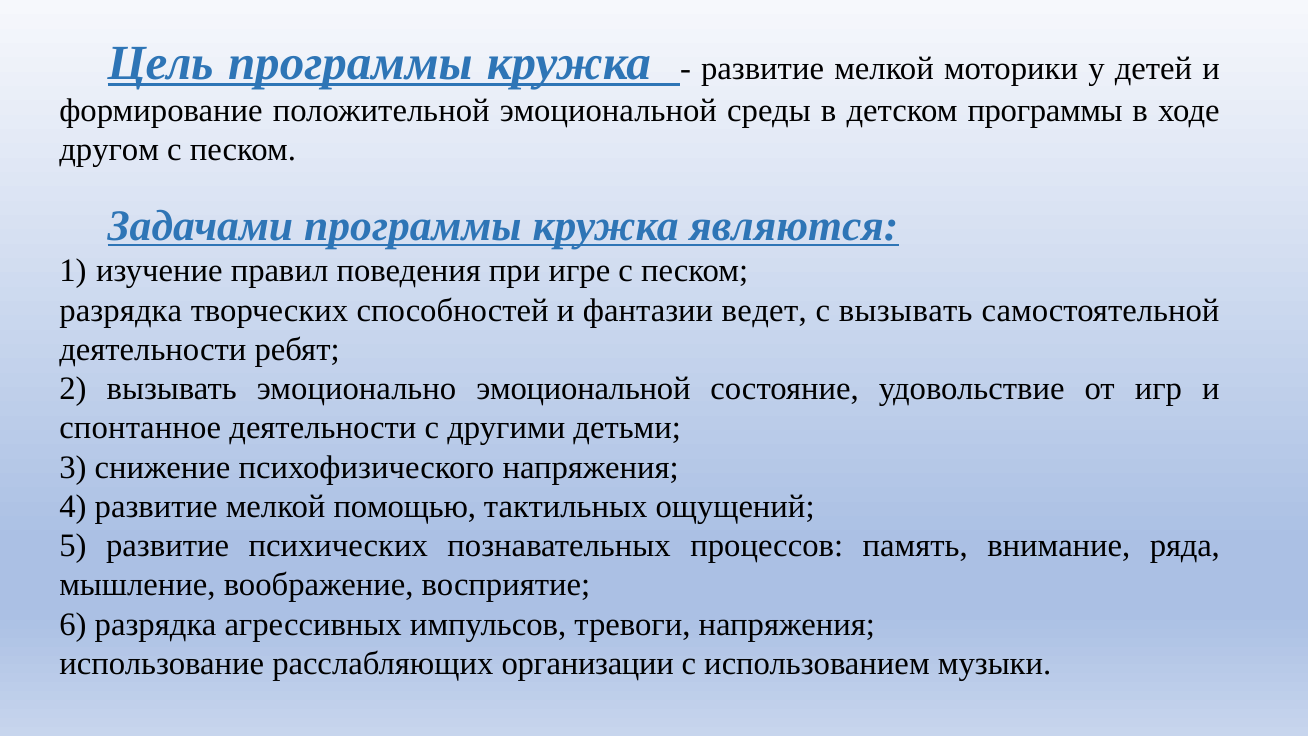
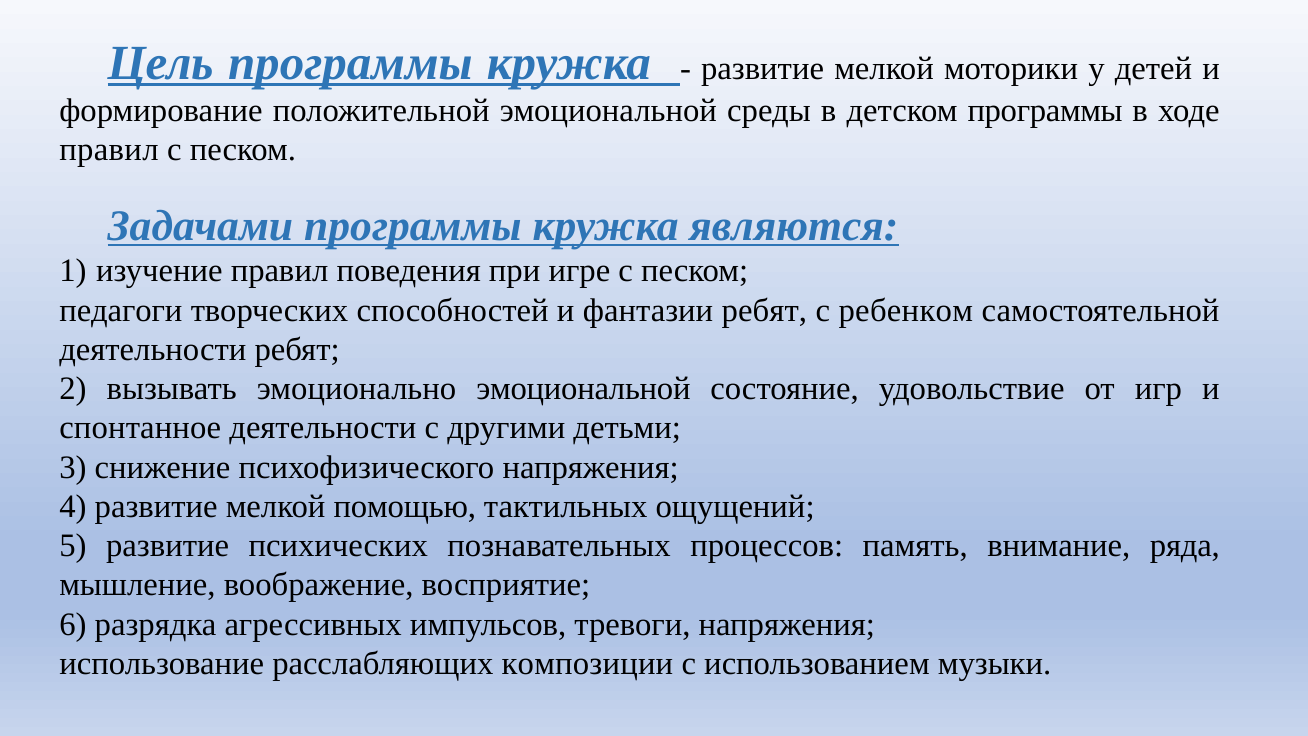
другом: другом -> правил (109, 150)
разрядка: разрядка -> педагоги (121, 310)
фантазии ведет: ведет -> ребят (764, 310)
с вызывать: вызывать -> ребенком (906, 310)
организации: организации -> композиции (587, 663)
